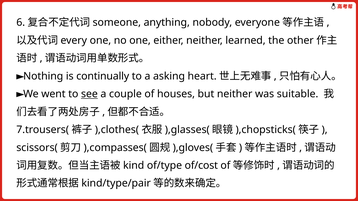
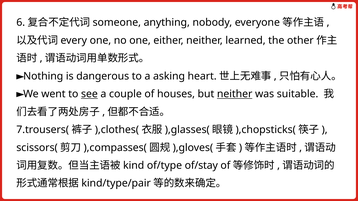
continually: continually -> dangerous (103, 76)
neither underline: none -> present (235, 94)
of/cost: of/cost -> of/stay (201, 166)
